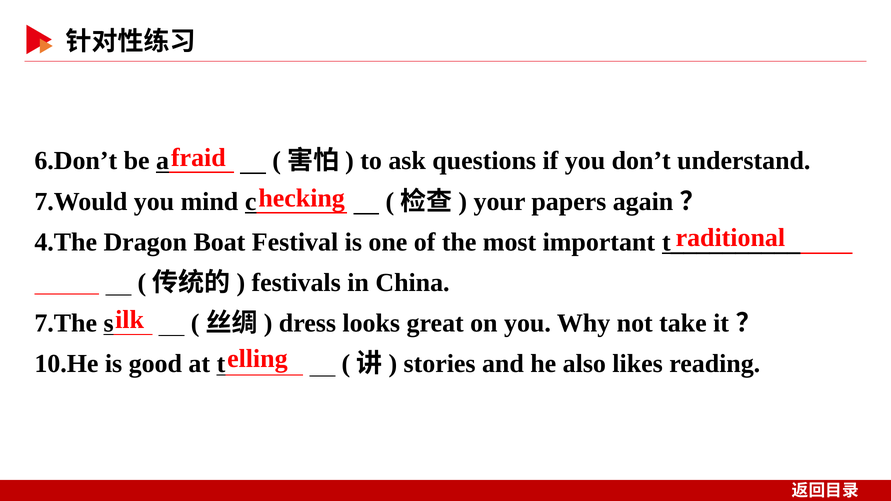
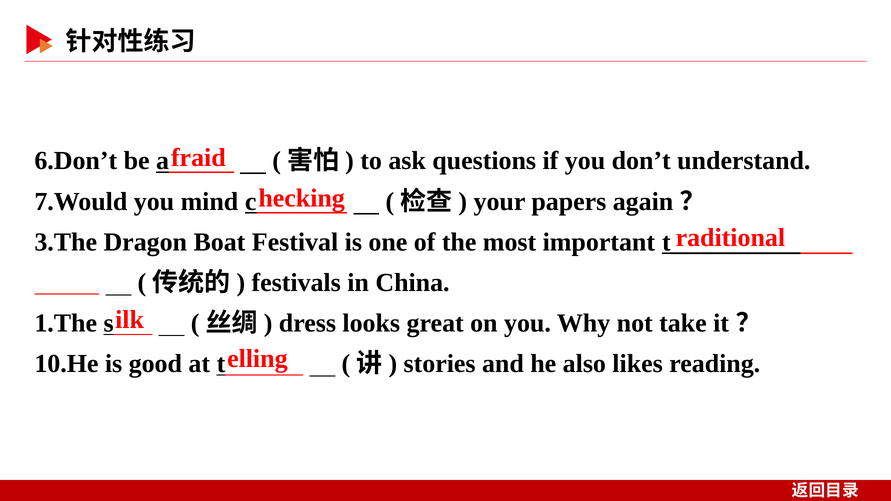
4.The: 4.The -> 3.The (66, 242)
7.The: 7.The -> 1.The (66, 323)
